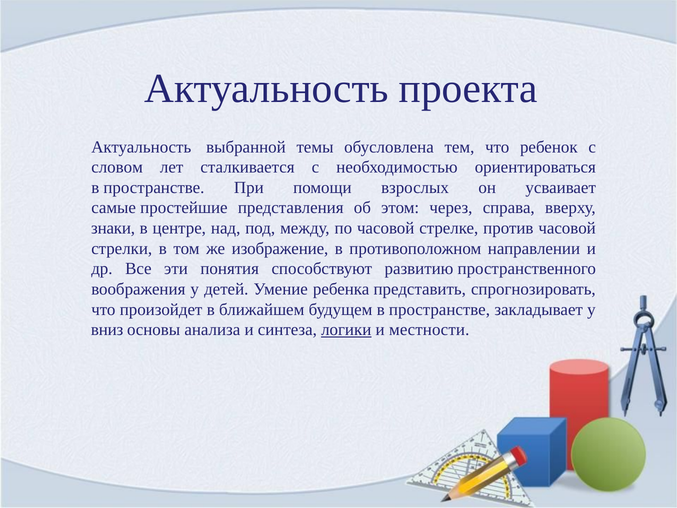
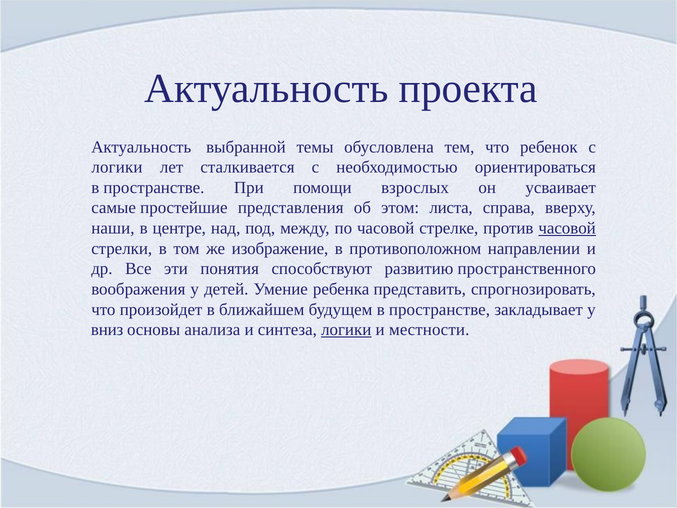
словом: словом -> логики (117, 167)
через: через -> листа (451, 208)
знаки: знаки -> наши (113, 228)
часовой underline: none -> present (567, 228)
